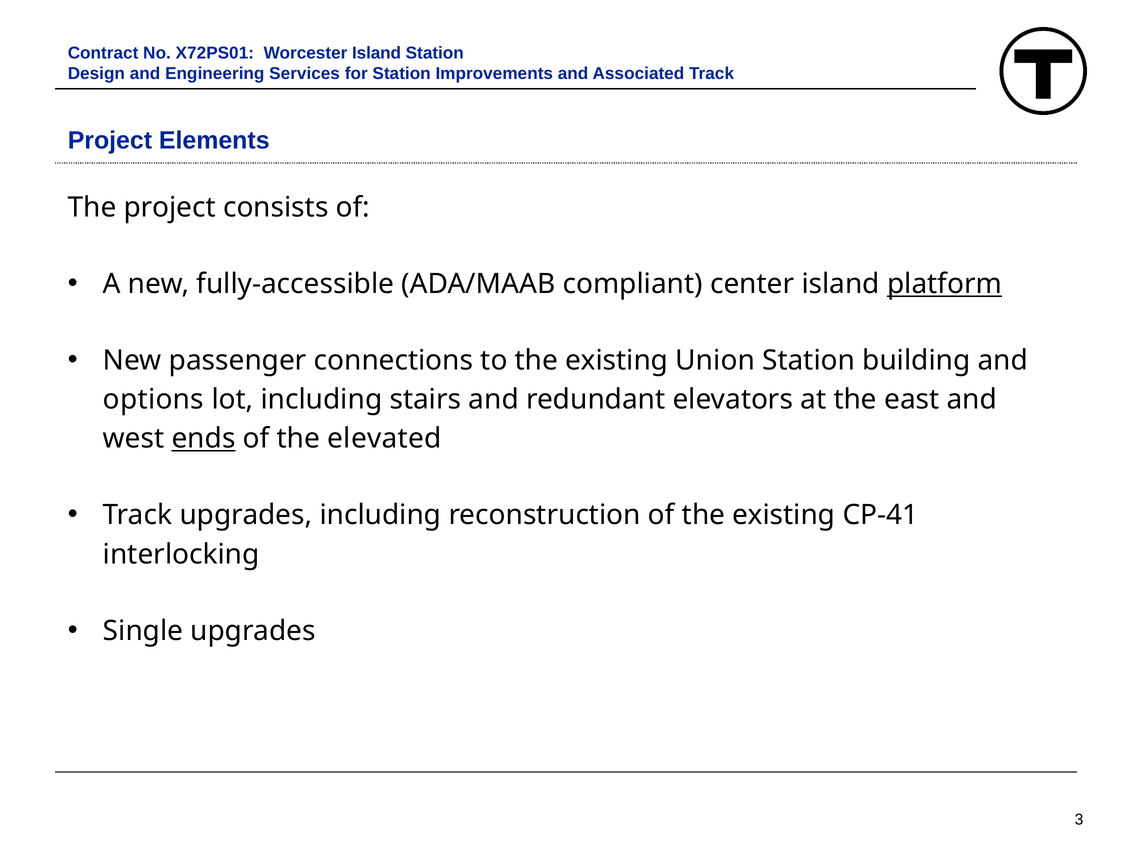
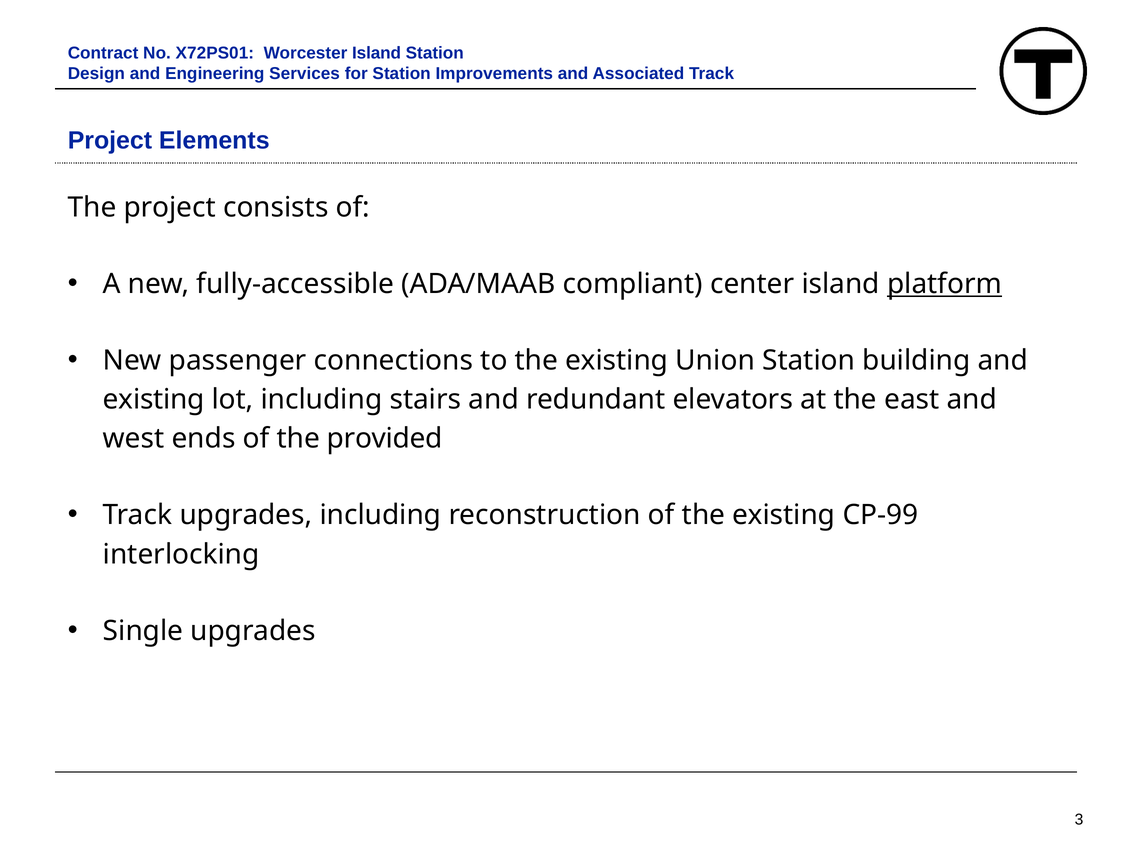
options: options -> existing (154, 399)
ends underline: present -> none (204, 438)
elevated: elevated -> provided (385, 438)
CP-41: CP-41 -> CP-99 (880, 515)
